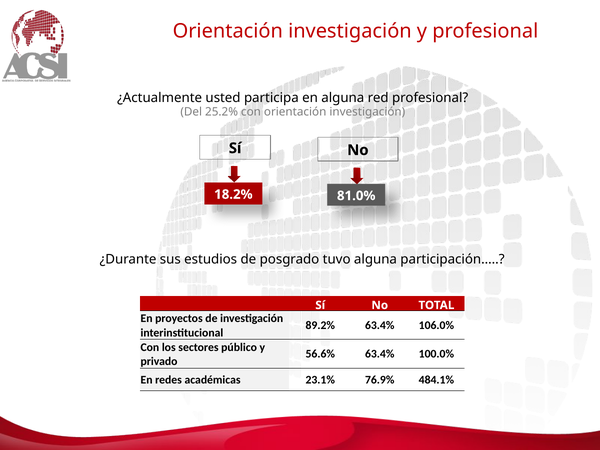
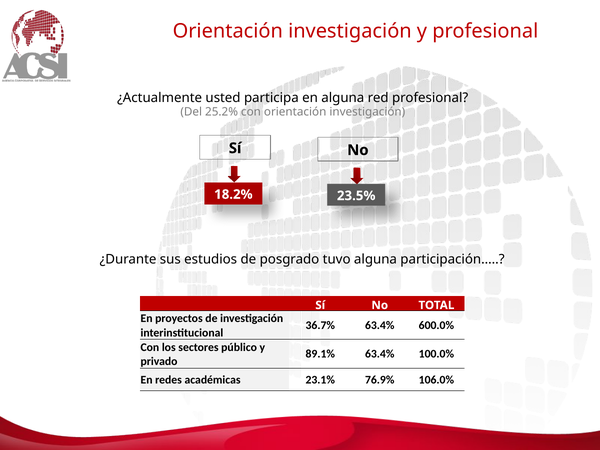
81.0%: 81.0% -> 23.5% (356, 196)
89.2%: 89.2% -> 36.7% (320, 325)
106.0%: 106.0% -> 600.0% (436, 325)
56.6%: 56.6% -> 89.1% (320, 354)
484.1%: 484.1% -> 106.0% (436, 380)
